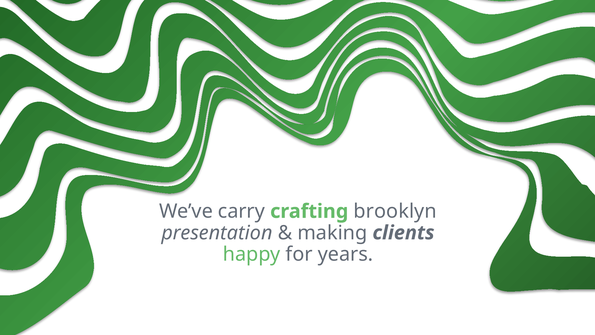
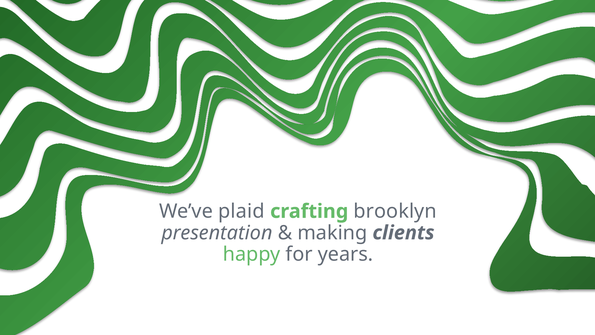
carry: carry -> plaid (241, 211)
